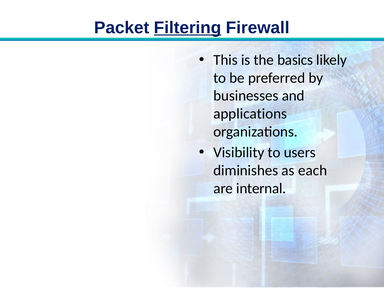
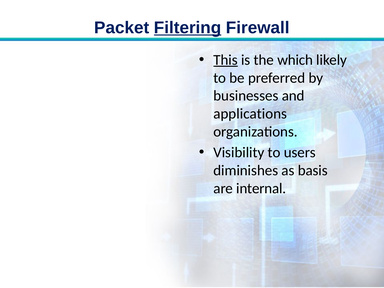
This underline: none -> present (226, 60)
basics: basics -> which (295, 60)
each: each -> basis (313, 170)
